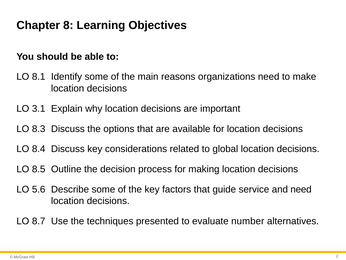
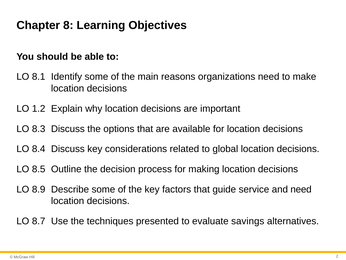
3.1: 3.1 -> 1.2 (39, 108)
5.6: 5.6 -> 8.9 (39, 189)
number: number -> savings (248, 221)
